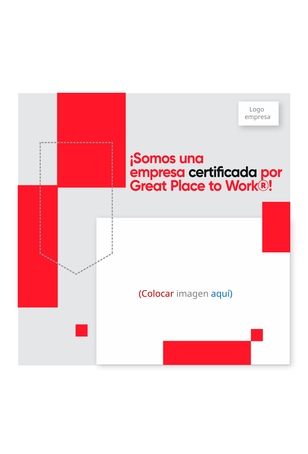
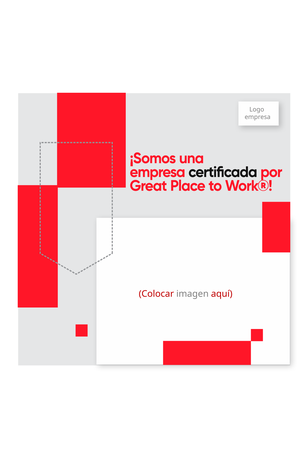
aquí colour: blue -> red (222, 294)
